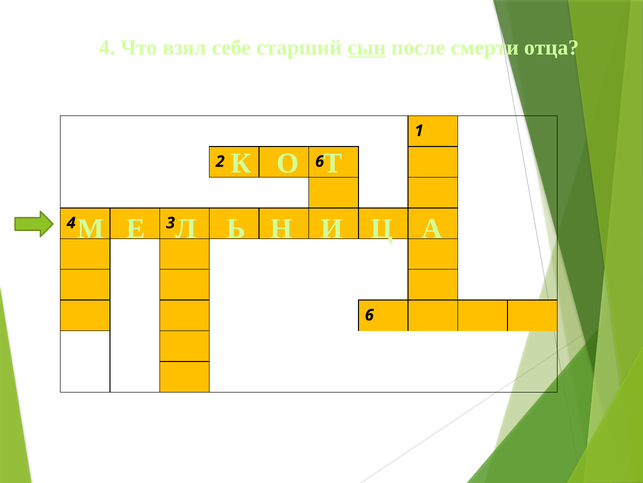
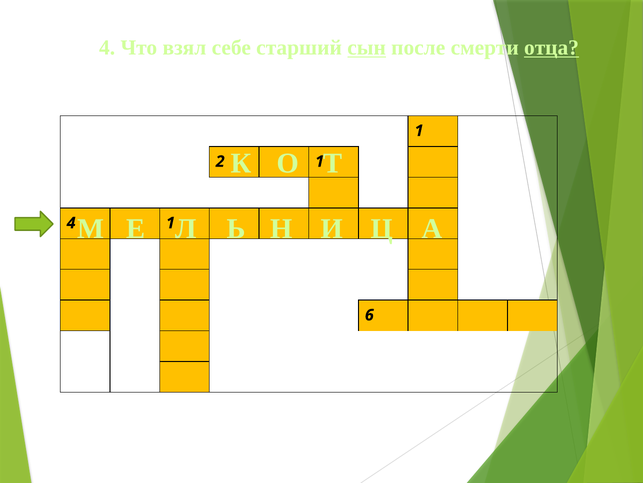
отца underline: none -> present (551, 48)
2 6: 6 -> 1 (320, 161)
4 3: 3 -> 1 (171, 223)
